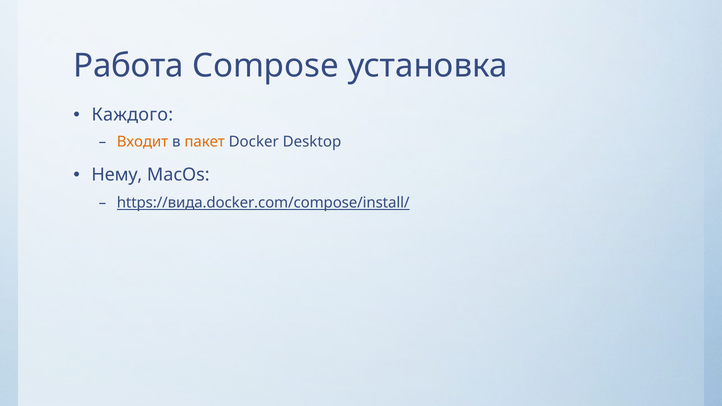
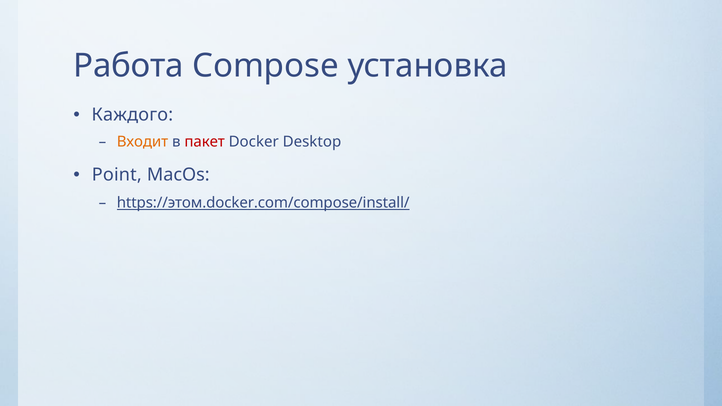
пакет colour: orange -> red (205, 142)
Нему: Нему -> Point (117, 175)
https://вида.docker.com/compose/install/: https://вида.docker.com/compose/install/ -> https://этом.docker.com/compose/install/ (263, 203)
